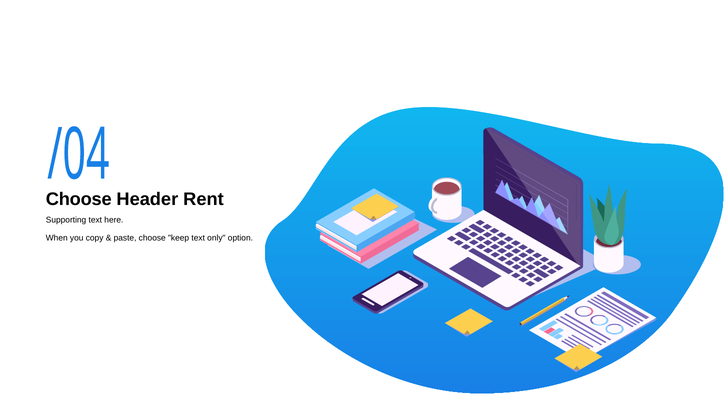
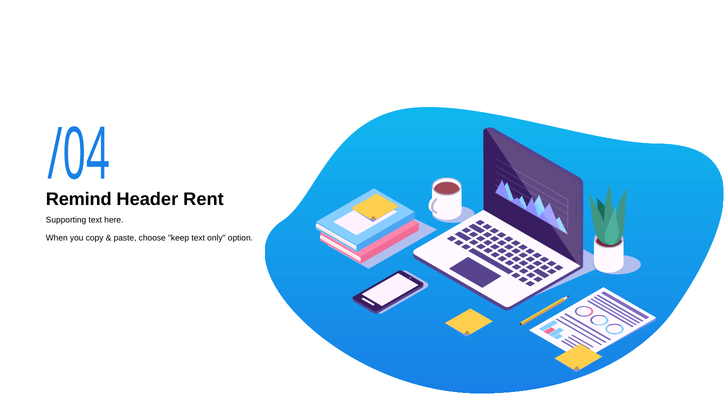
Choose: Choose -> Remind (79, 199)
